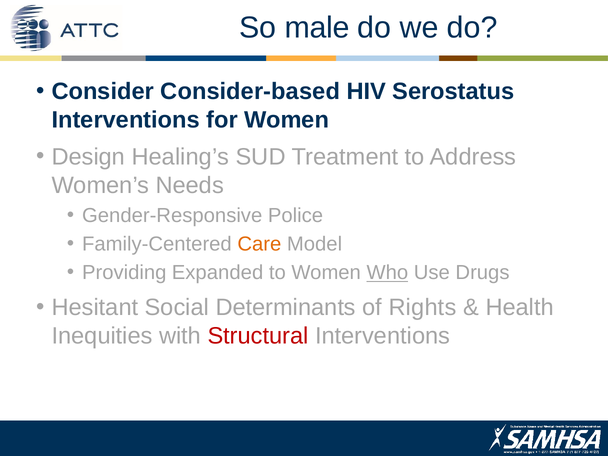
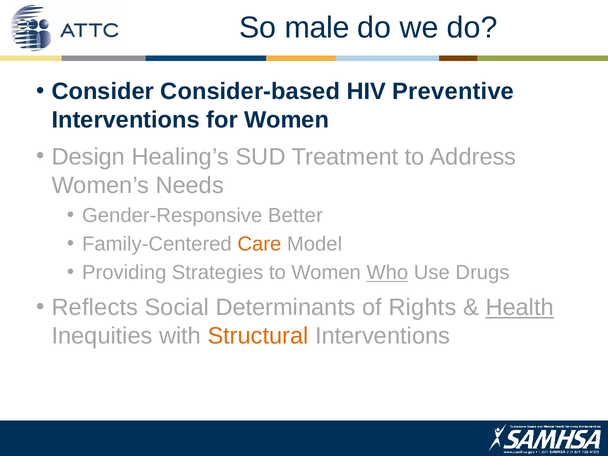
Serostatus: Serostatus -> Preventive (453, 92)
Police: Police -> Better (295, 216)
Expanded: Expanded -> Strategies (218, 273)
Hesitant: Hesitant -> Reflects (95, 308)
Health underline: none -> present (520, 308)
Structural colour: red -> orange (258, 336)
